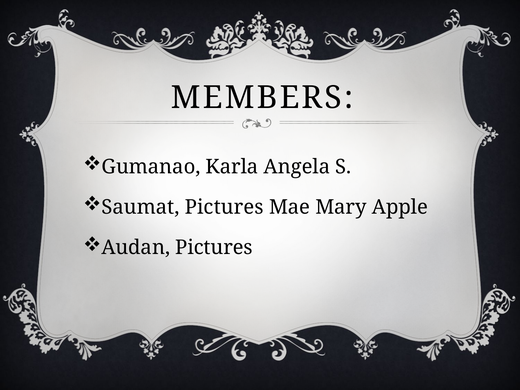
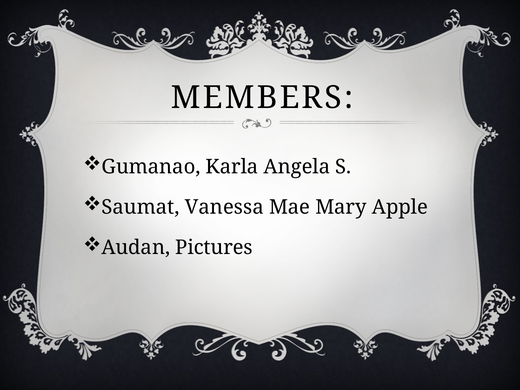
Saumat Pictures: Pictures -> Vanessa (224, 207)
